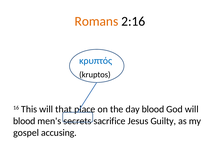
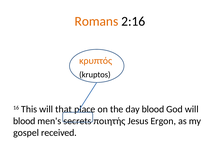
κρυπτός colour: blue -> orange (96, 61)
sacrifice: sacrifice -> ποιητής (109, 121)
Guilty: Guilty -> Ergon (163, 121)
accusing: accusing -> received (59, 133)
